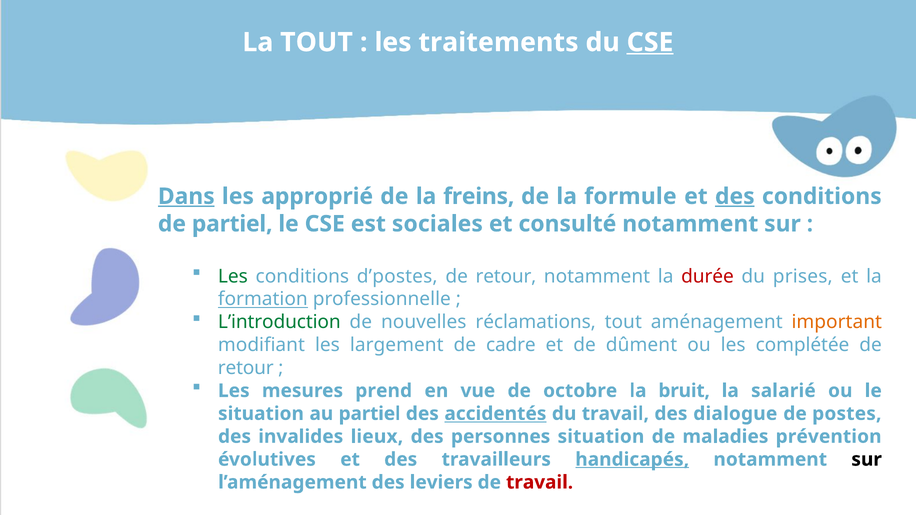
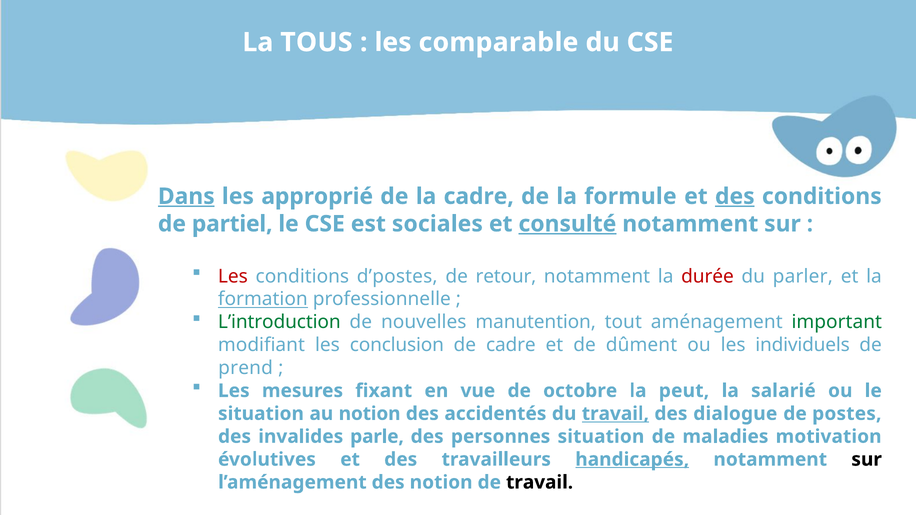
La TOUT: TOUT -> TOUS (316, 42)
traitements: traitements -> comparable (498, 42)
CSE underline: present -> none (650, 42)
la freins: freins -> cadre (479, 196)
consulté underline: none -> present (567, 224)
Les colour: green -> red (233, 276)
prises: prises -> parler (803, 276)
réclamations: réclamations -> manutention (536, 322)
important colour: orange -> green (837, 322)
largement: largement -> conclusion (397, 345)
complétée: complétée -> individuels (803, 345)
retour: retour -> prend (246, 368)
prend: prend -> fixant (384, 391)
bruit: bruit -> peut (684, 391)
au partiel: partiel -> notion (370, 414)
accidentés underline: present -> none (495, 414)
travail underline: none -> present (615, 414)
lieux: lieux -> parle (377, 437)
prévention: prévention -> motivation (829, 437)
des leviers: leviers -> notion (441, 483)
travail colour: red -> black (540, 483)
